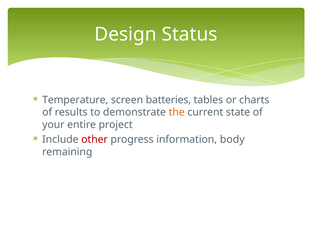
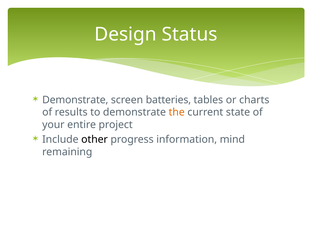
Temperature: Temperature -> Demonstrate (75, 100)
other colour: red -> black (95, 139)
body: body -> mind (232, 139)
